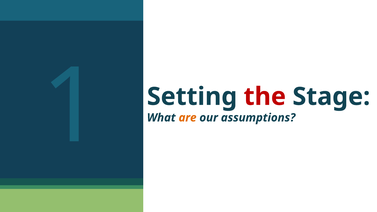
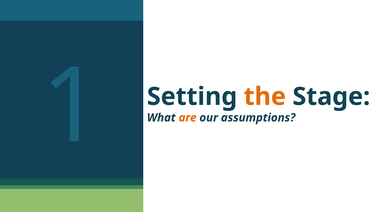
the colour: red -> orange (265, 97)
